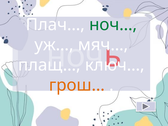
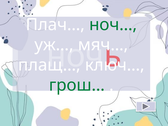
грош… colour: orange -> green (77, 85)
